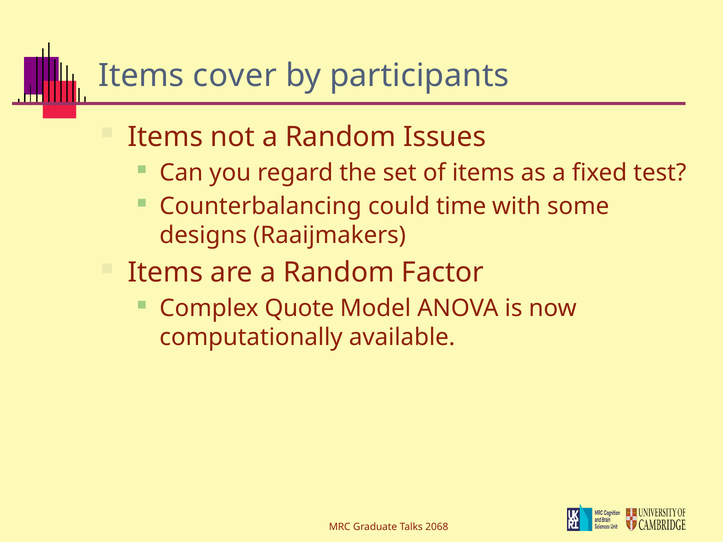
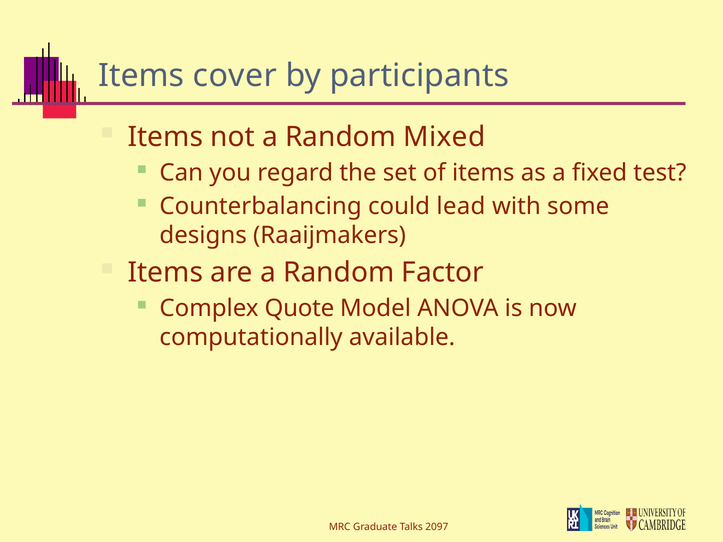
Issues: Issues -> Mixed (444, 137)
time: time -> lead (461, 207)
2068: 2068 -> 2097 (437, 527)
